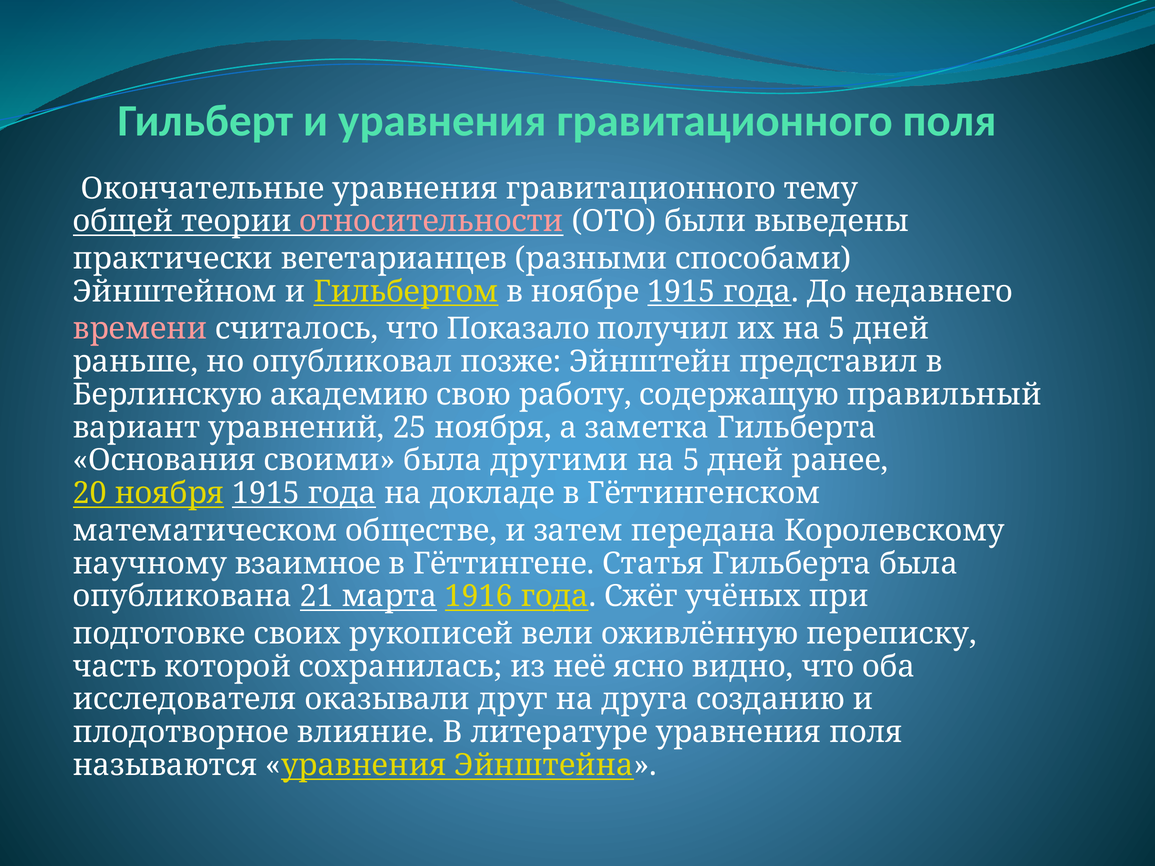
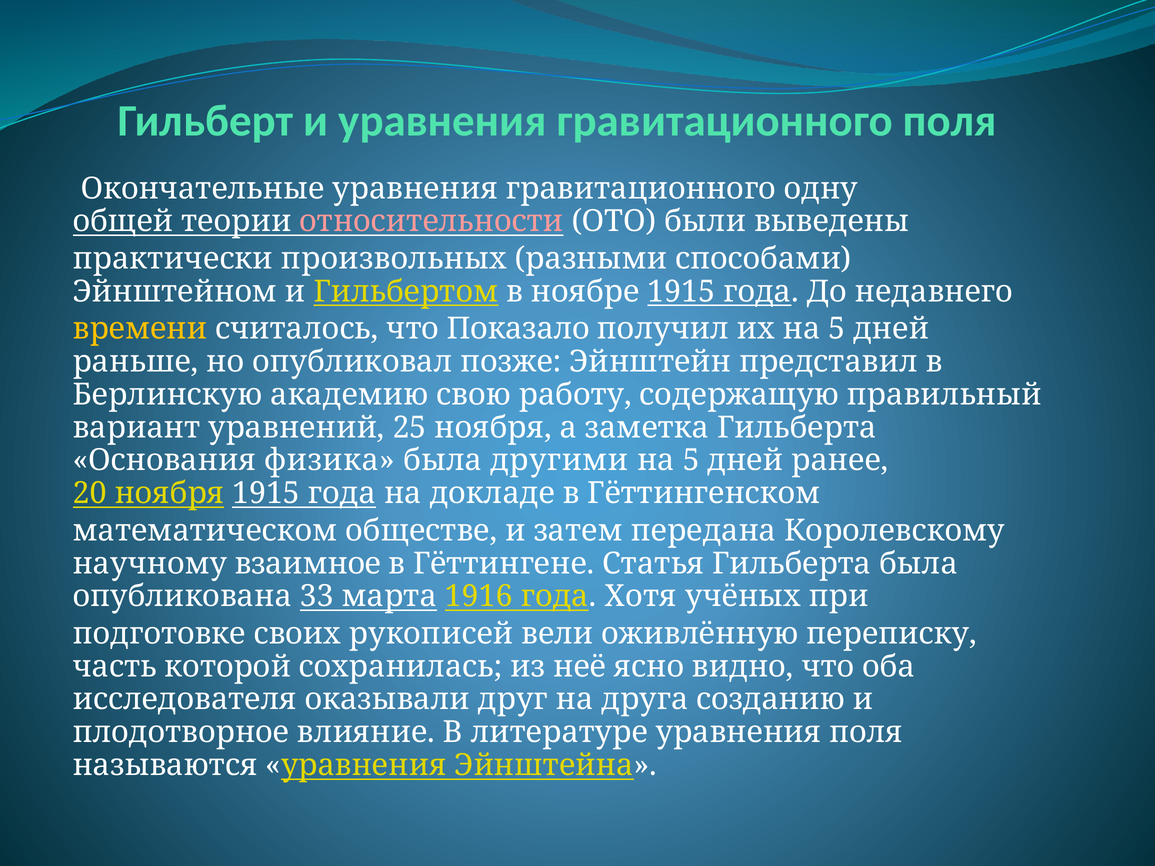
тему: тему -> одну (821, 189)
вегетарианцев: вегетарианцев -> произвольных (394, 259)
времени colour: pink -> yellow (140, 329)
своими: своими -> физика (330, 461)
21: 21 -> 33 (317, 597)
Сжёг: Сжёг -> Хотя (641, 597)
